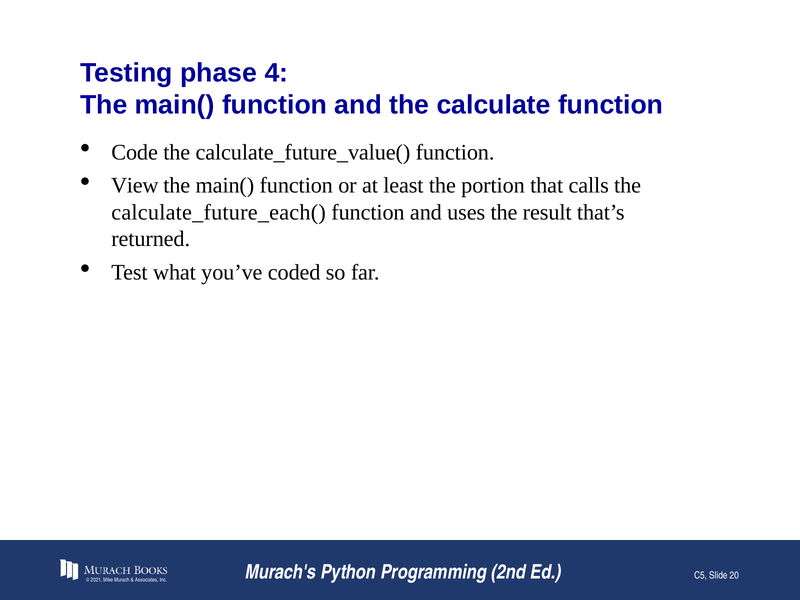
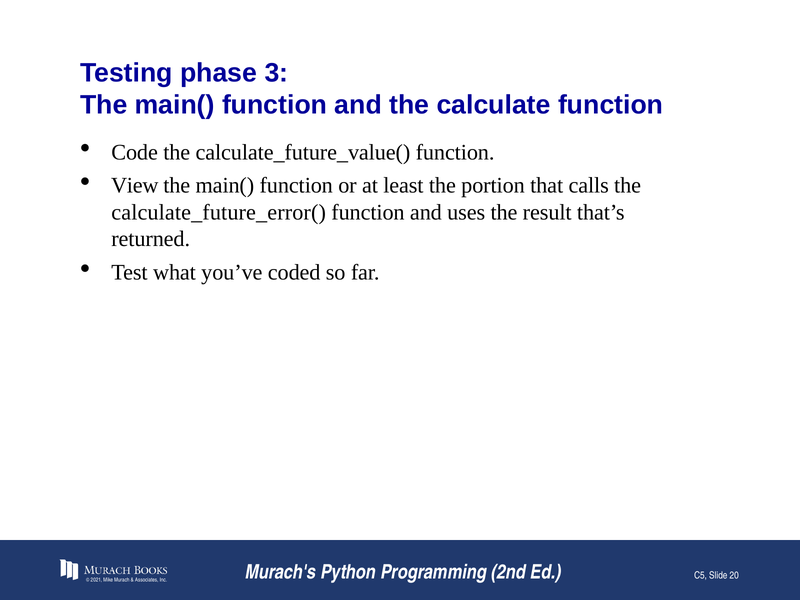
4: 4 -> 3 (276, 73)
calculate_future_each(: calculate_future_each( -> calculate_future_error( (219, 212)
